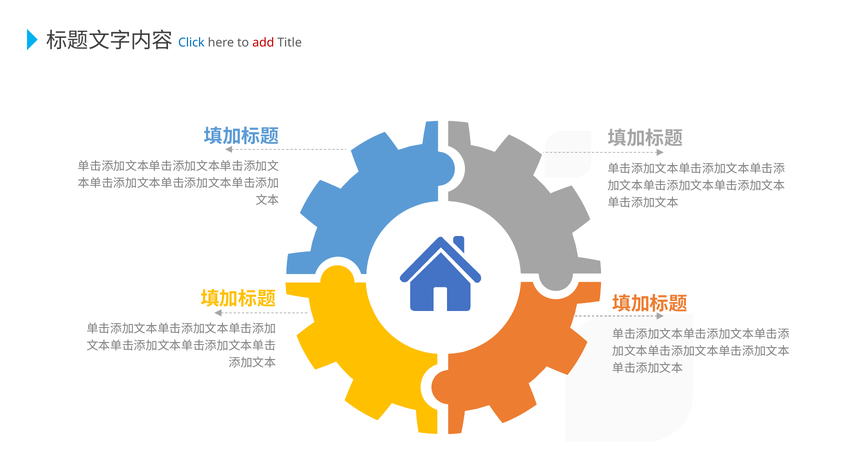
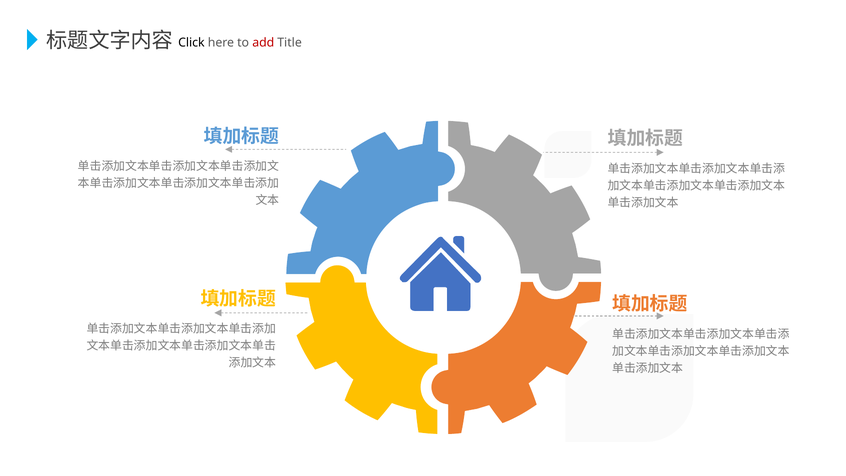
Click colour: blue -> black (191, 42)
